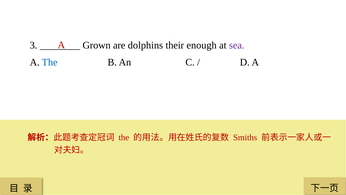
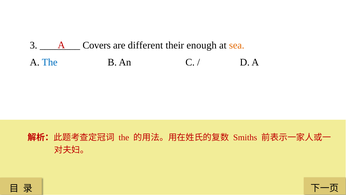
Grown: Grown -> Covers (97, 45)
dolphins: dolphins -> different (145, 45)
sea colour: purple -> orange (237, 45)
